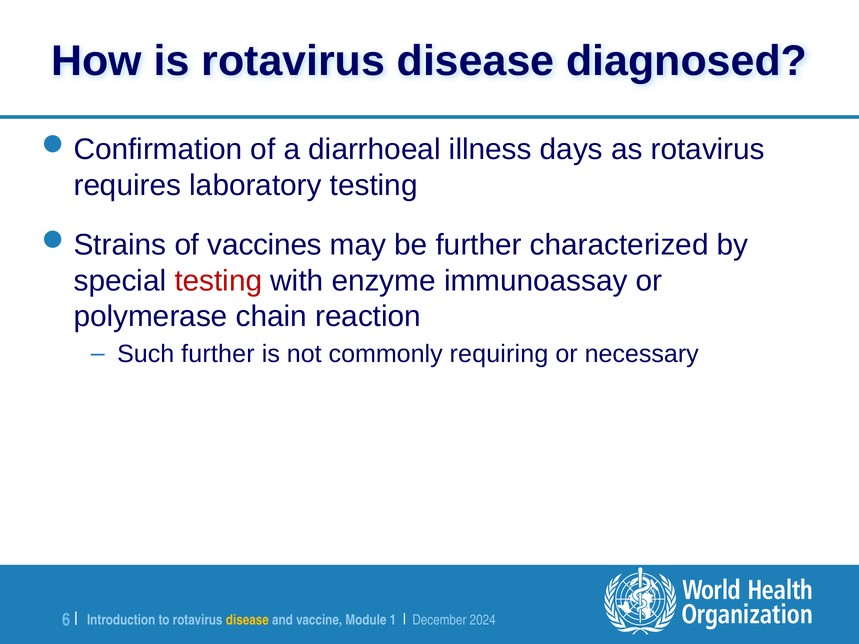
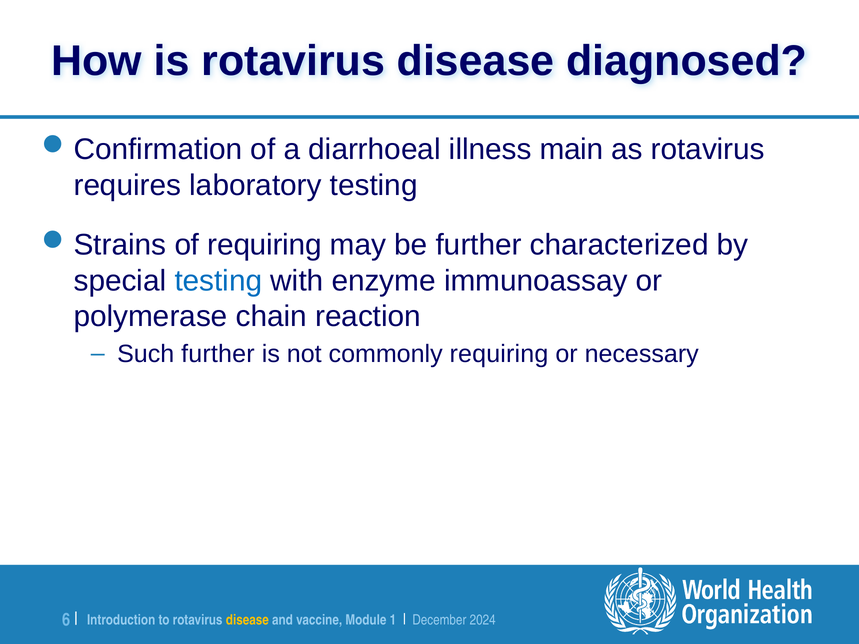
days: days -> main (572, 150)
of vaccines: vaccines -> requiring (265, 245)
testing colour: red -> blue (218, 281)
